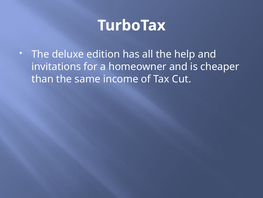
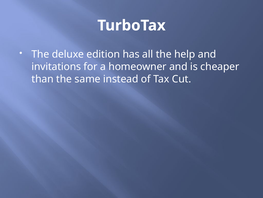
income: income -> instead (121, 79)
